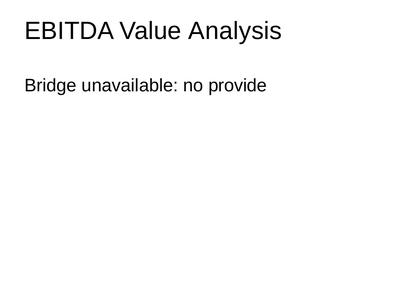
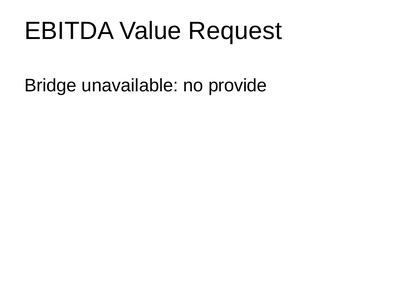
Analysis: Analysis -> Request (235, 31)
